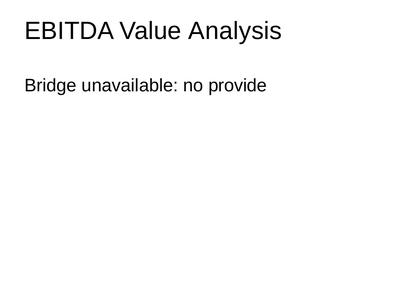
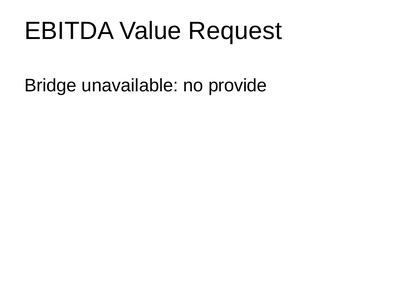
Analysis: Analysis -> Request (235, 31)
